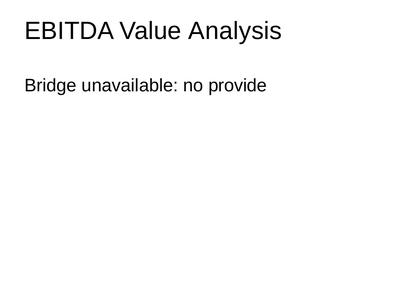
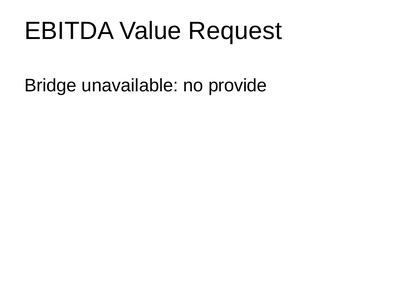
Analysis: Analysis -> Request (235, 31)
